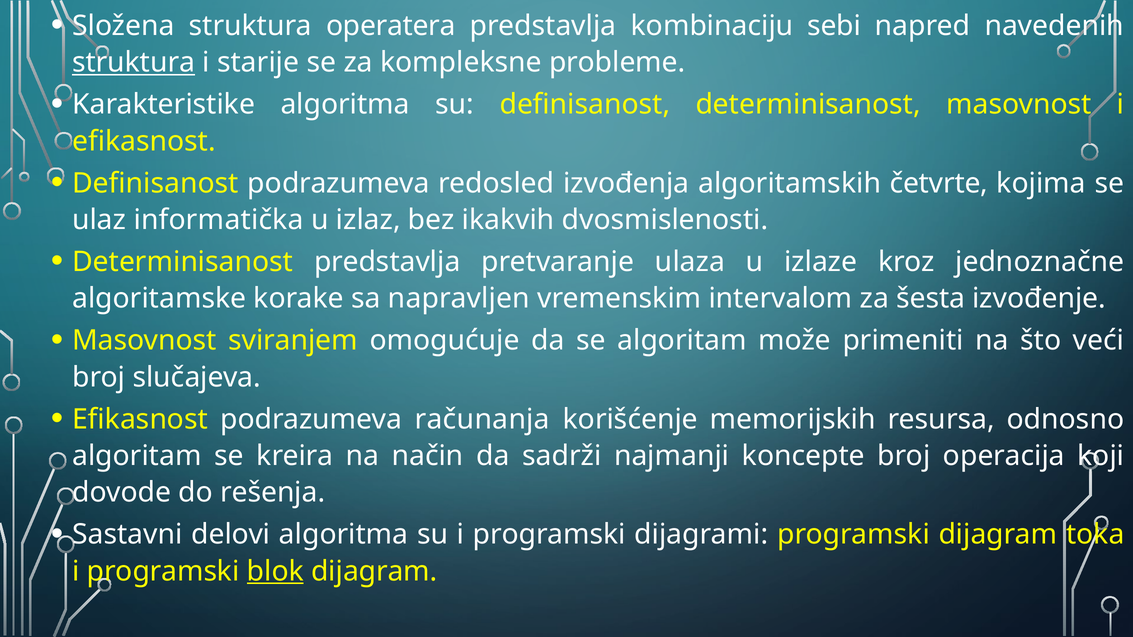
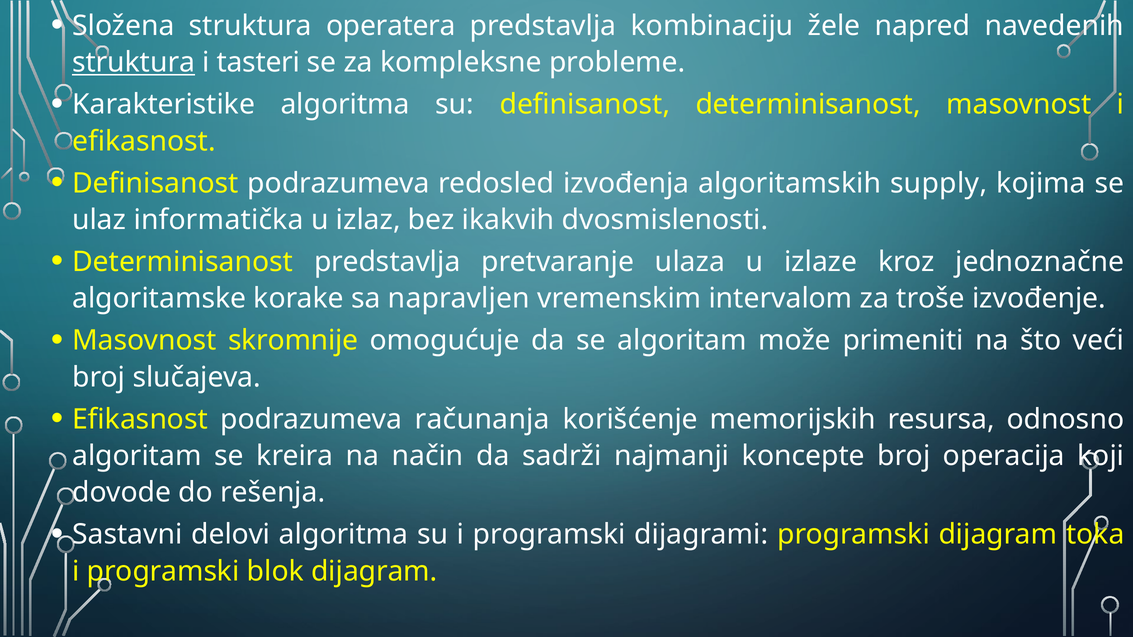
sebi: sebi -> žele (834, 26)
starije: starije -> tasteri (258, 63)
četvrte: četvrte -> supply (939, 183)
šesta: šesta -> troše (931, 299)
sviranjem: sviranjem -> skromnije (293, 341)
blok underline: present -> none (275, 571)
